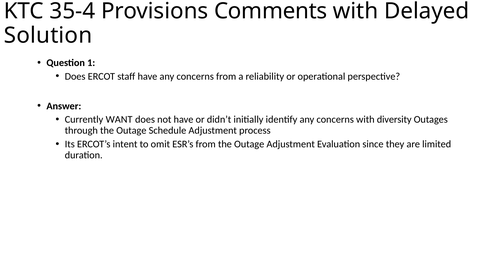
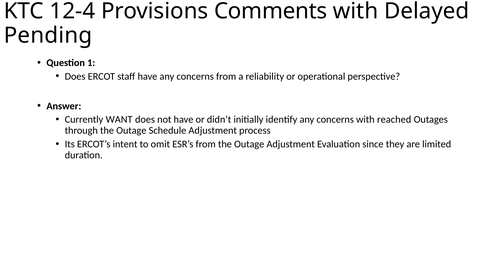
35-4: 35-4 -> 12-4 (72, 11)
Solution: Solution -> Pending (48, 35)
diversity: diversity -> reached (394, 120)
